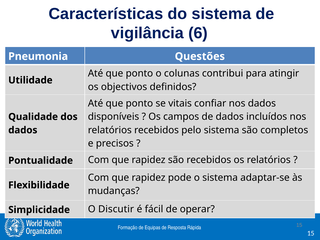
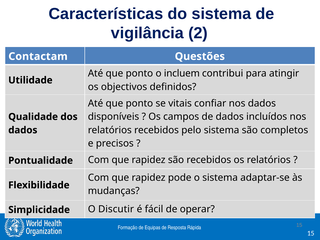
6: 6 -> 2 (198, 33)
Pneumonia: Pneumonia -> Contactam (38, 56)
colunas: colunas -> incluem (182, 74)
